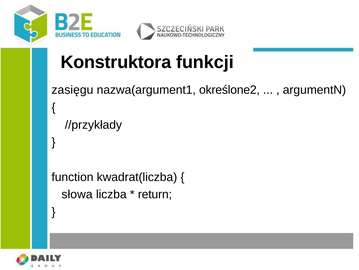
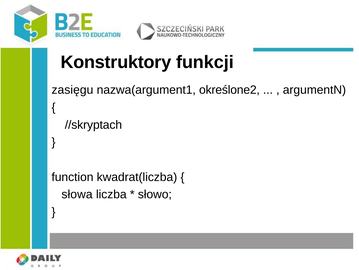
Konstruktora: Konstruktora -> Konstruktory (116, 62)
//przykłady: //przykłady -> //skryptach (93, 124)
return: return -> słowo (155, 194)
